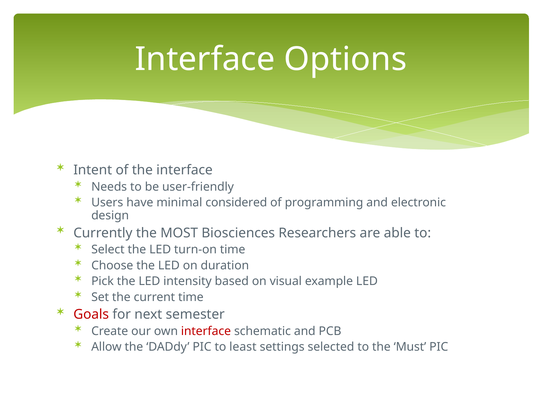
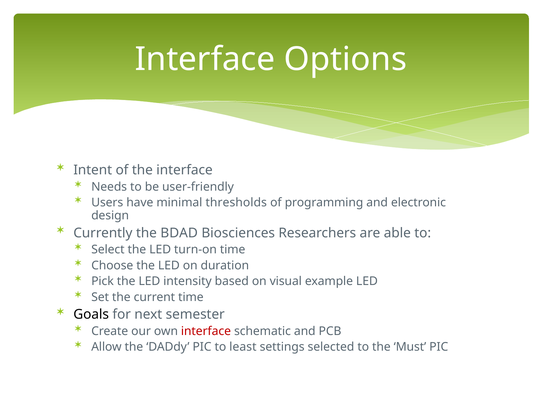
considered: considered -> thresholds (236, 203)
MOST: MOST -> BDAD (179, 233)
Goals colour: red -> black (91, 315)
